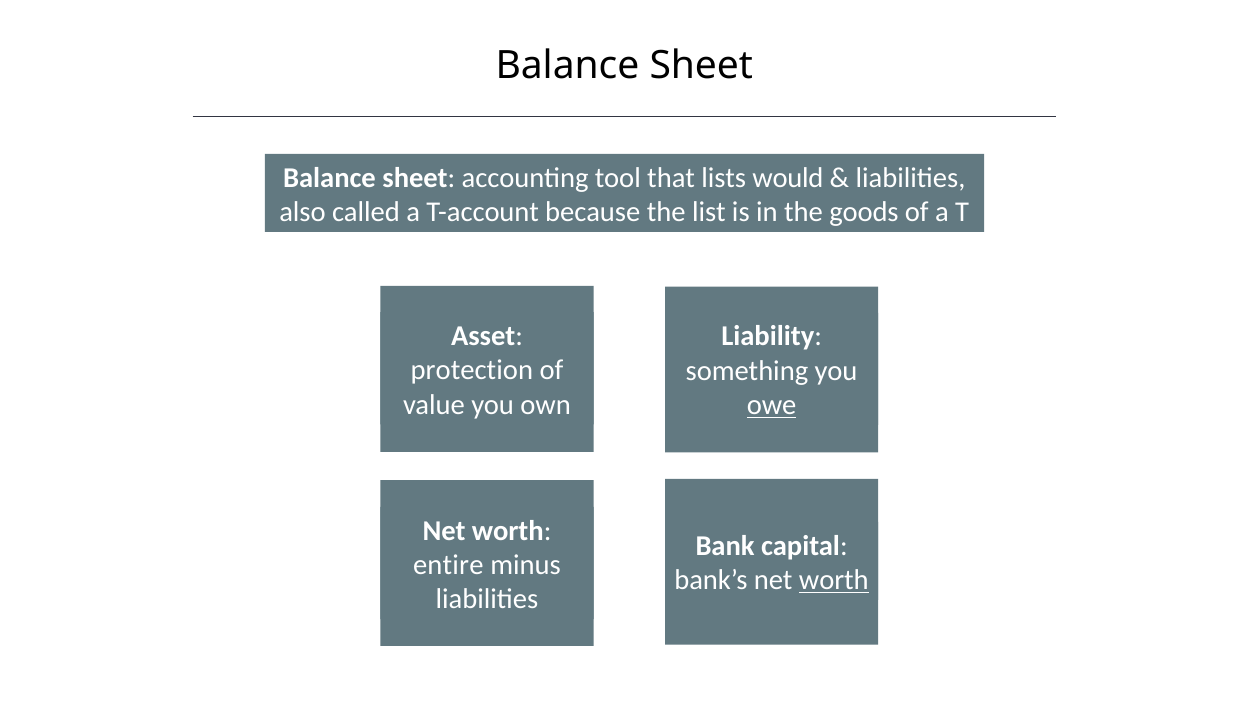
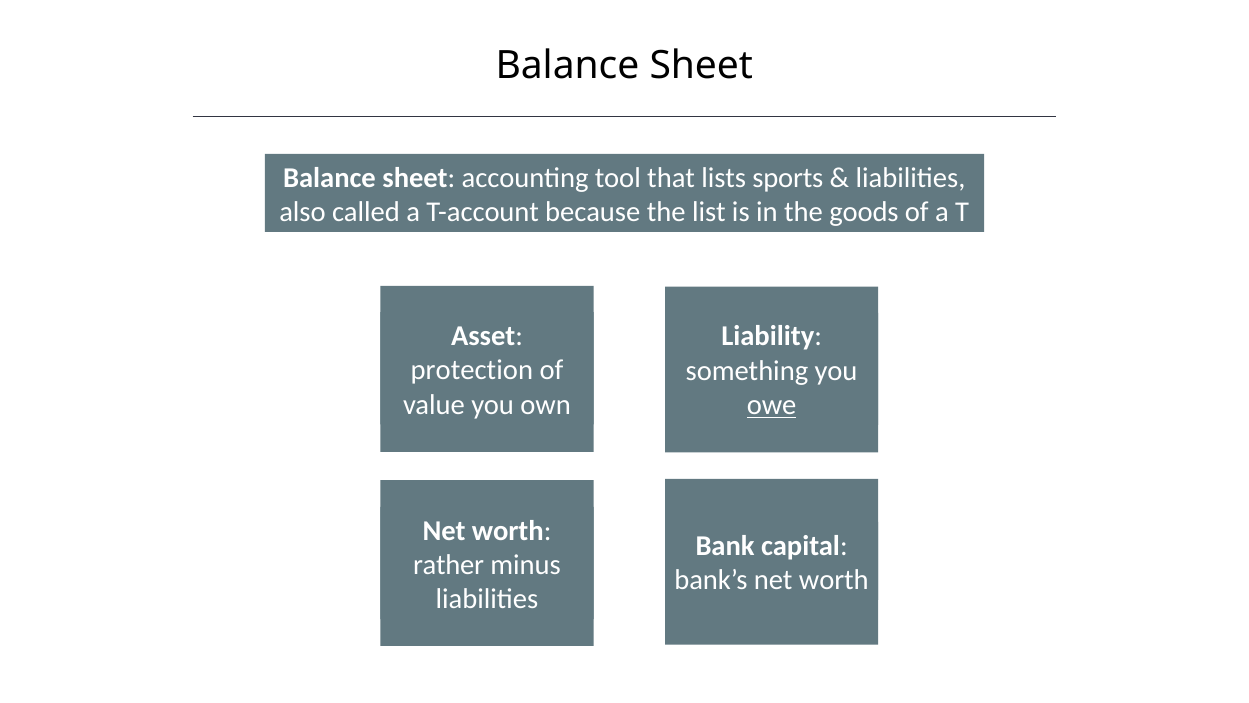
would: would -> sports (788, 178)
entire: entire -> rather (449, 565)
worth underline: present -> none (834, 580)
